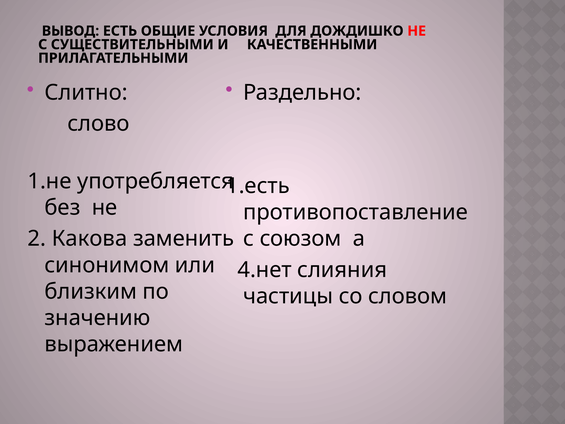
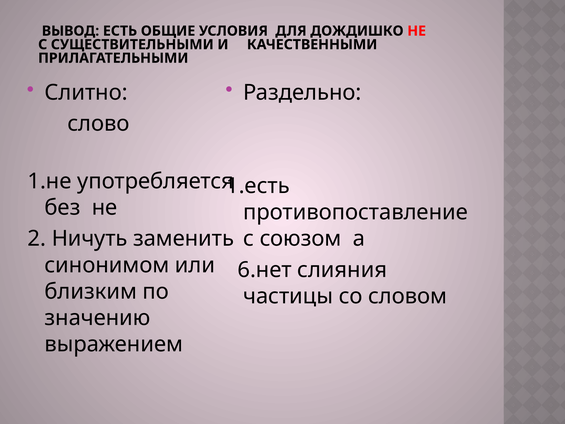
Какова: Какова -> Ничуть (90, 239)
4.нет: 4.нет -> 6.нет (265, 270)
